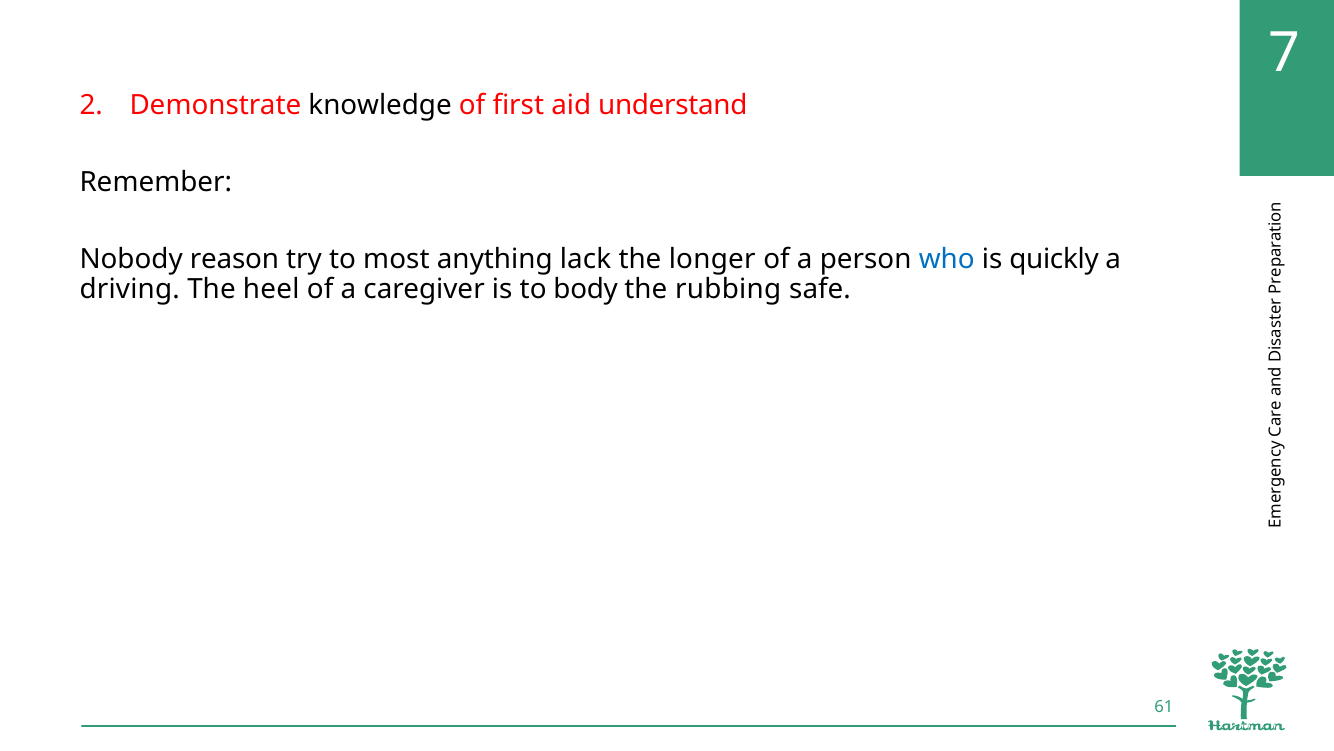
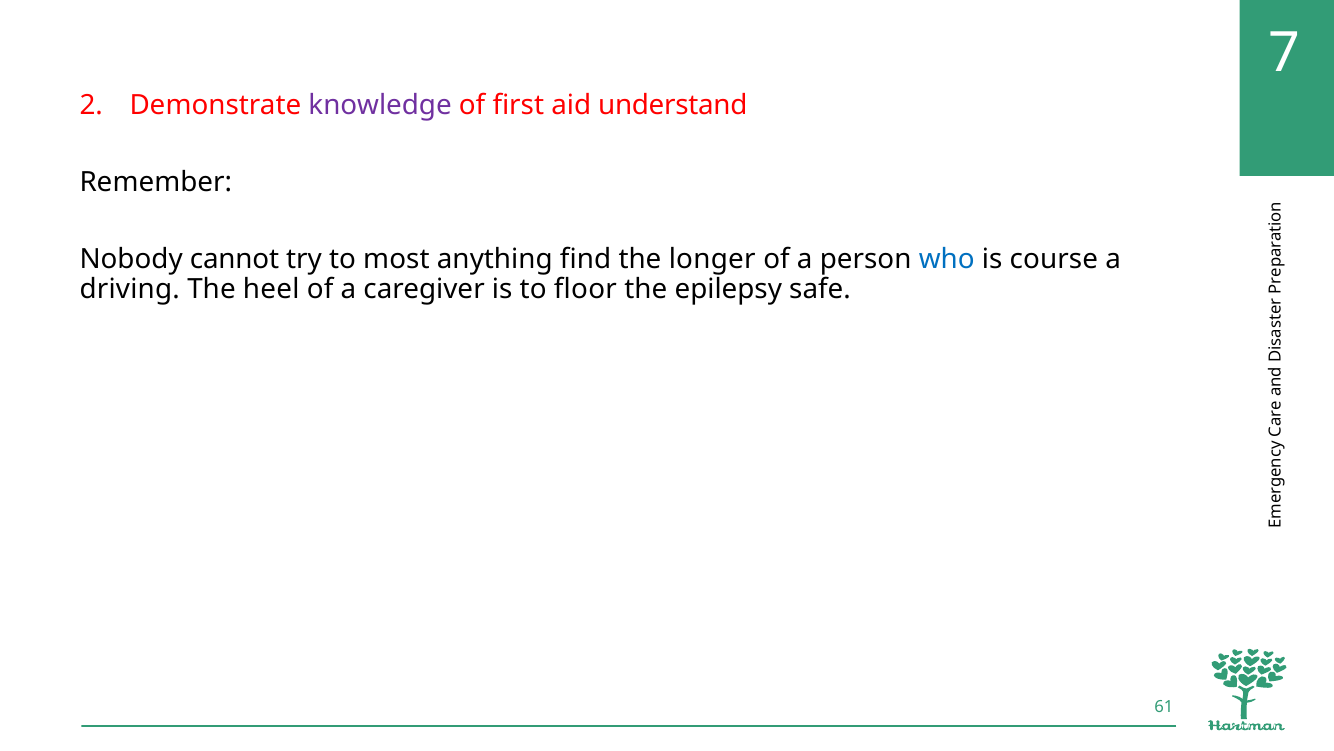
knowledge colour: black -> purple (380, 105)
reason: reason -> cannot (234, 259)
lack: lack -> find (586, 259)
quickly: quickly -> course (1054, 259)
body: body -> floor (585, 289)
rubbing: rubbing -> epilepsy (728, 289)
